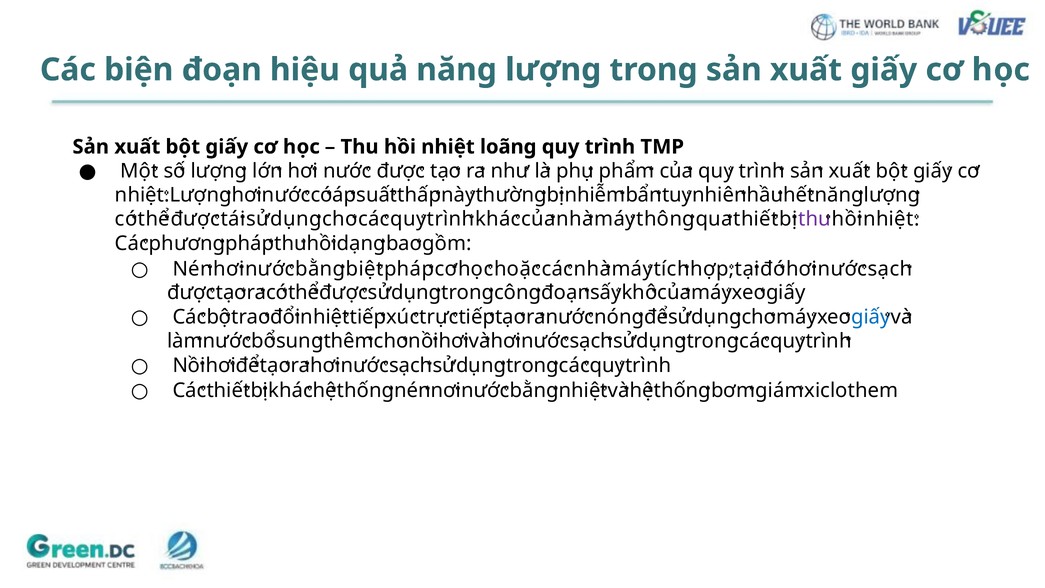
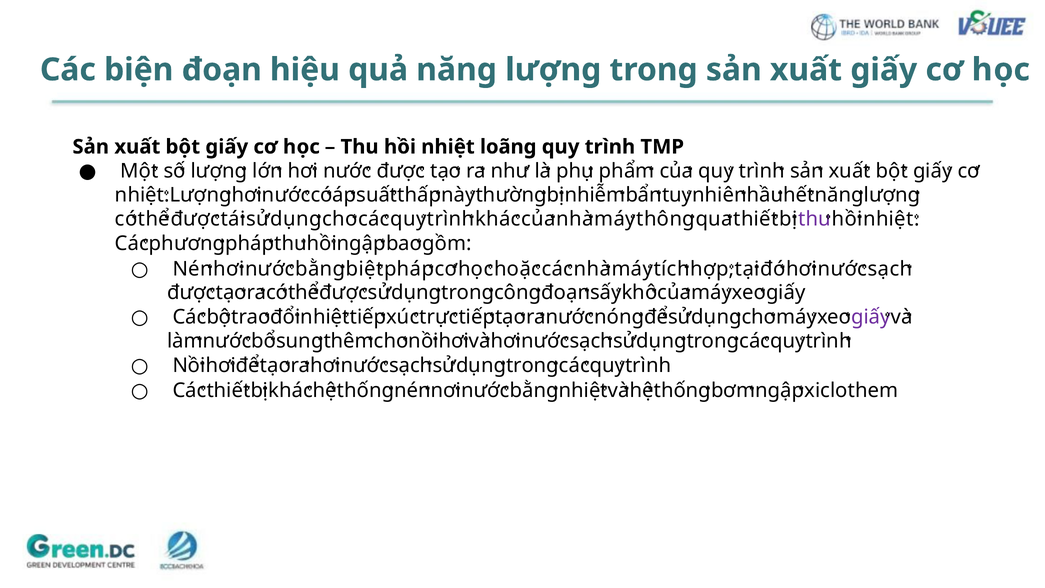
dạng: dạng -> ngập (361, 244)
giấy colour: blue -> purple (871, 317)
giám: giám -> ngập (780, 391)
